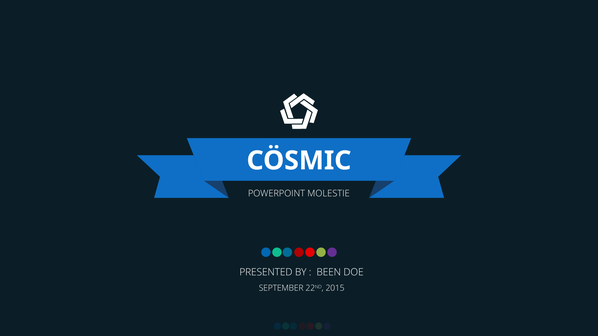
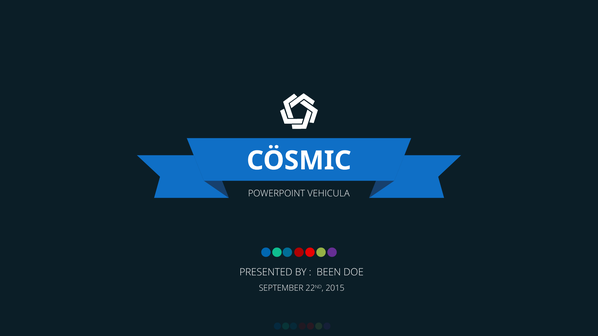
MOLESTIE: MOLESTIE -> VEHICULA (329, 194)
